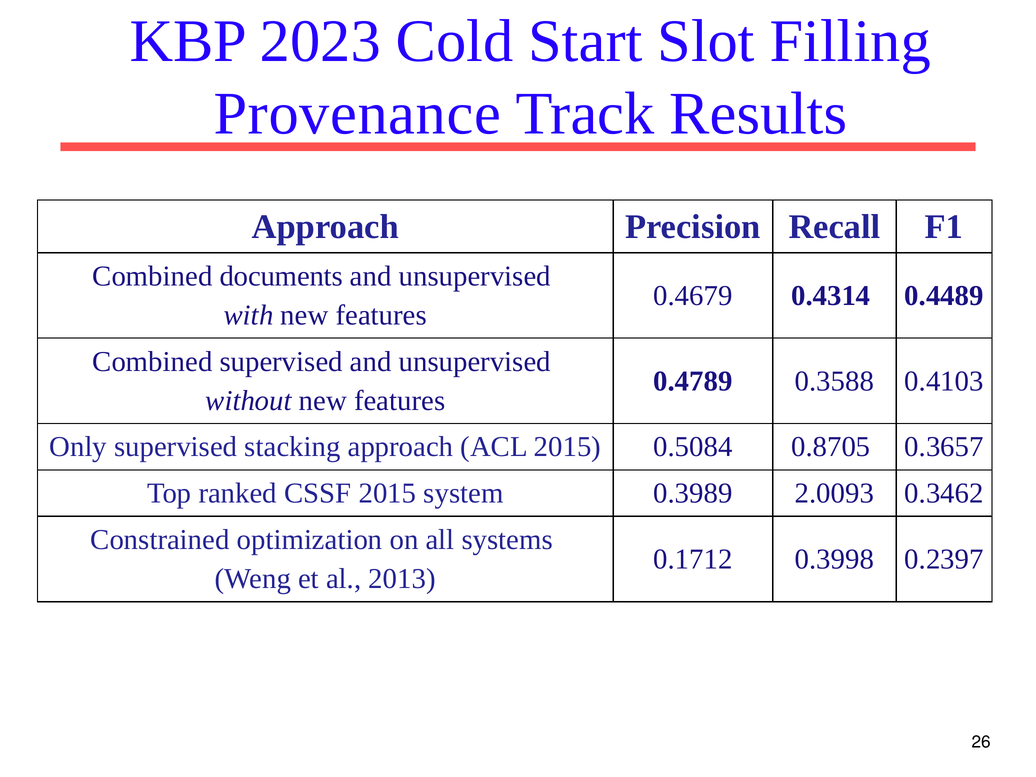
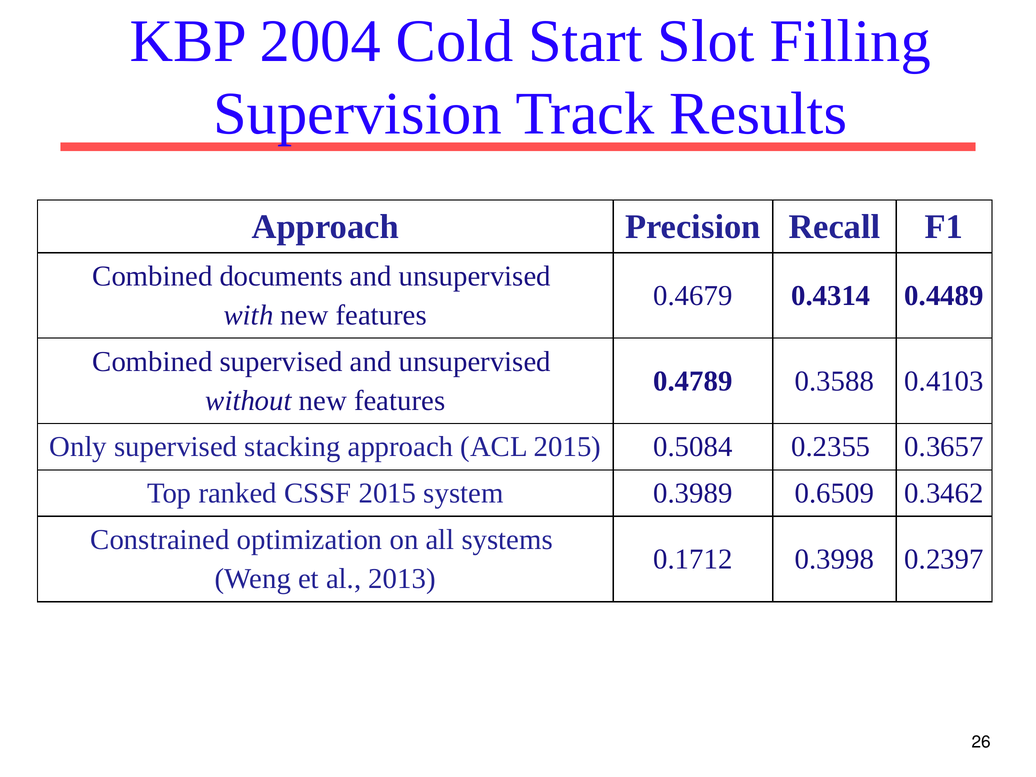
2023: 2023 -> 2004 (320, 41)
Provenance: Provenance -> Supervision (358, 114)
0.8705: 0.8705 -> 0.2355 (831, 447)
2.0093: 2.0093 -> 0.6509 (834, 493)
